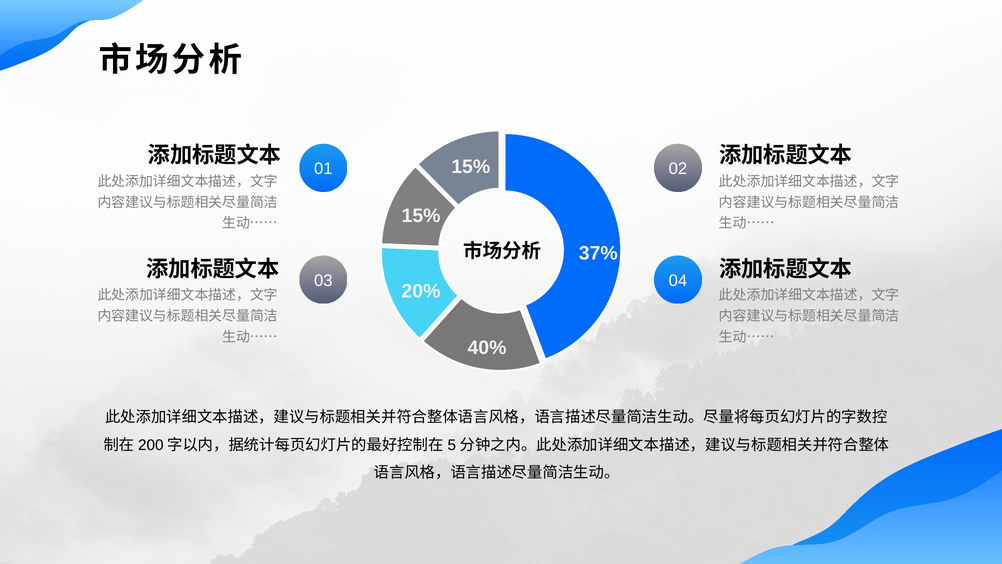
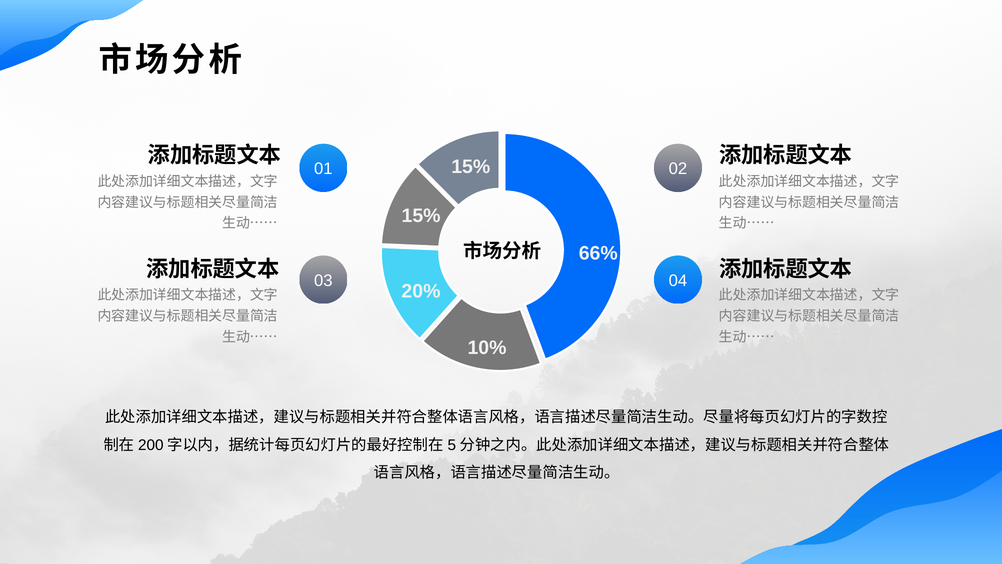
37%: 37% -> 66% (598, 253)
40%: 40% -> 10% (487, 347)
